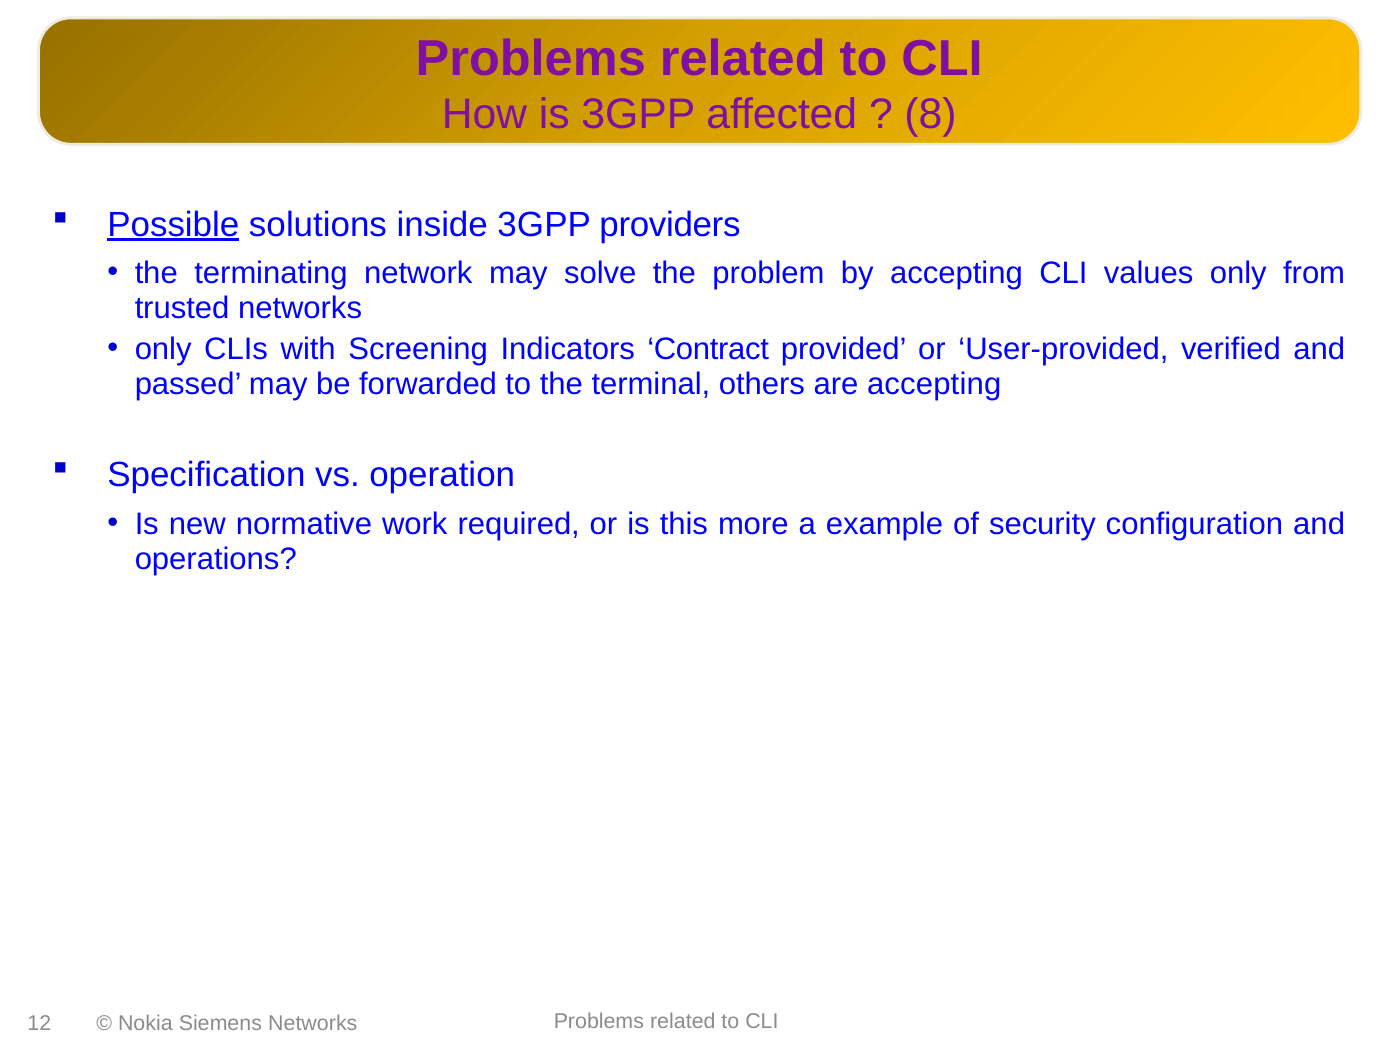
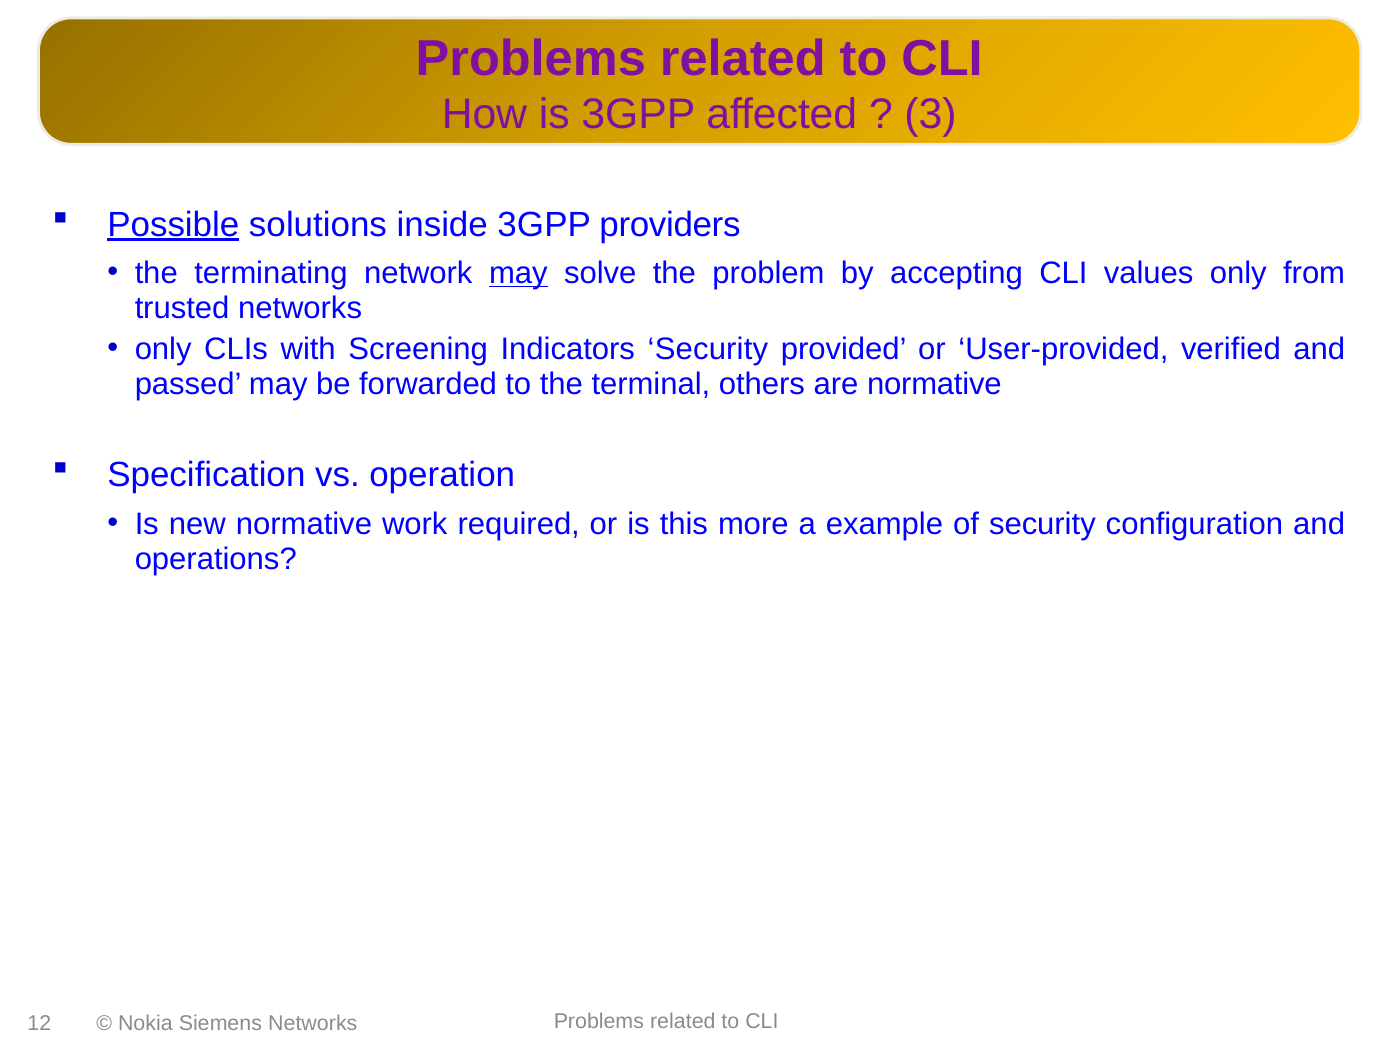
8: 8 -> 3 (931, 114)
may underline: none -> present (518, 273)
Indicators Contract: Contract -> Security (708, 349)
are accepting: accepting -> normative (934, 384)
